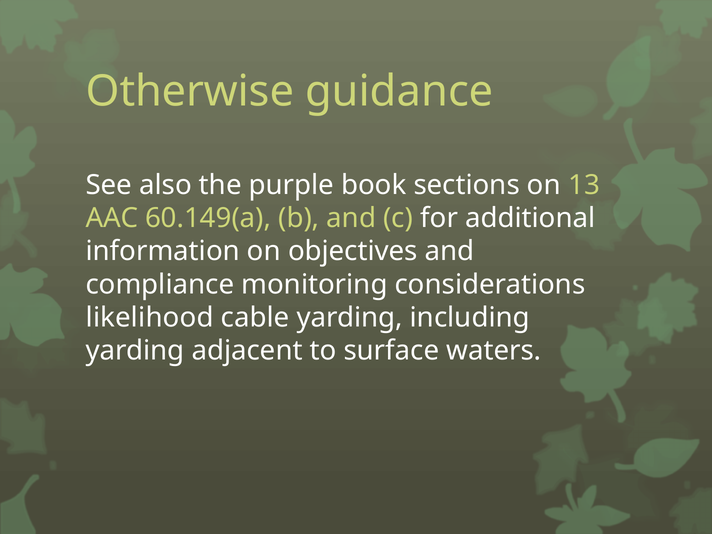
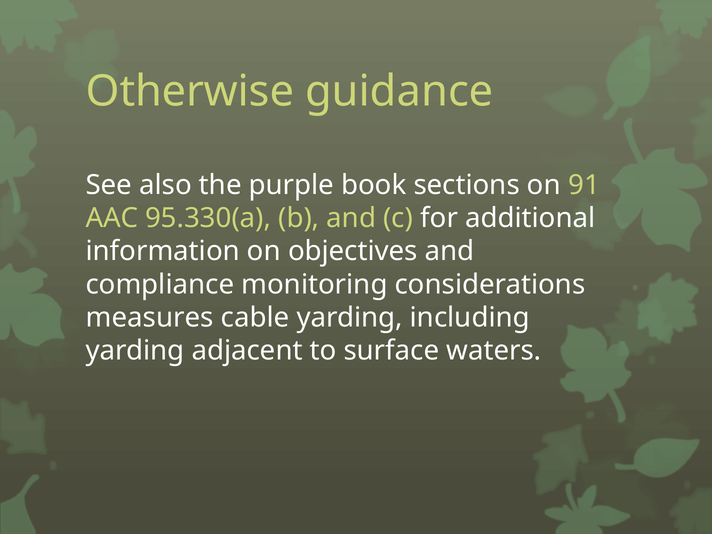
13: 13 -> 91 (584, 185)
60.149(a: 60.149(a -> 95.330(a (208, 218)
likelihood: likelihood -> measures (150, 318)
